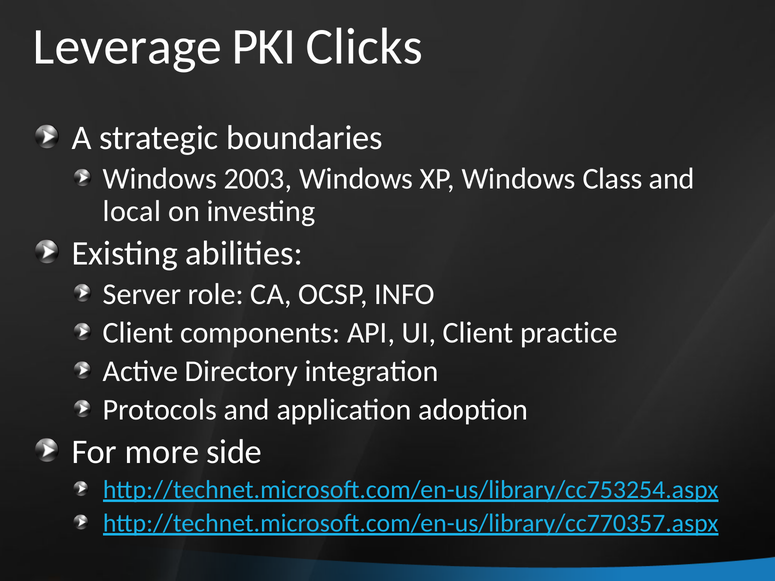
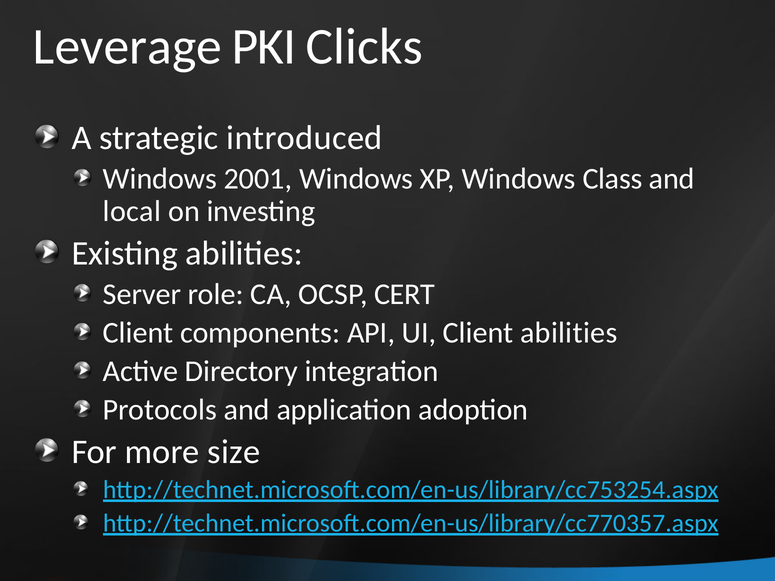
boundaries: boundaries -> introduced (304, 138)
2003: 2003 -> 2001 (258, 179)
INFO: INFO -> CERT (405, 294)
Client practice: practice -> abilities (569, 333)
side: side -> size (234, 452)
